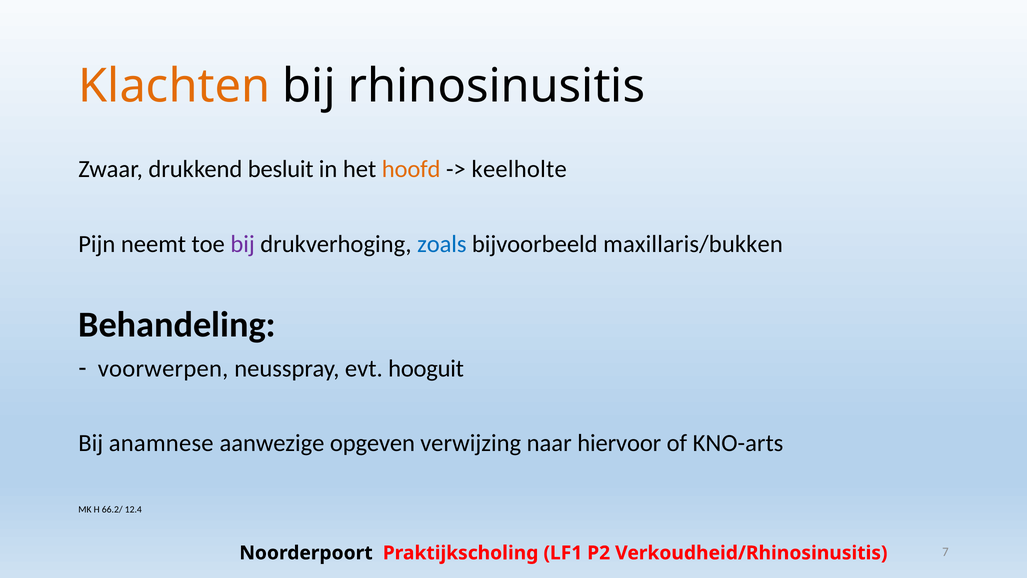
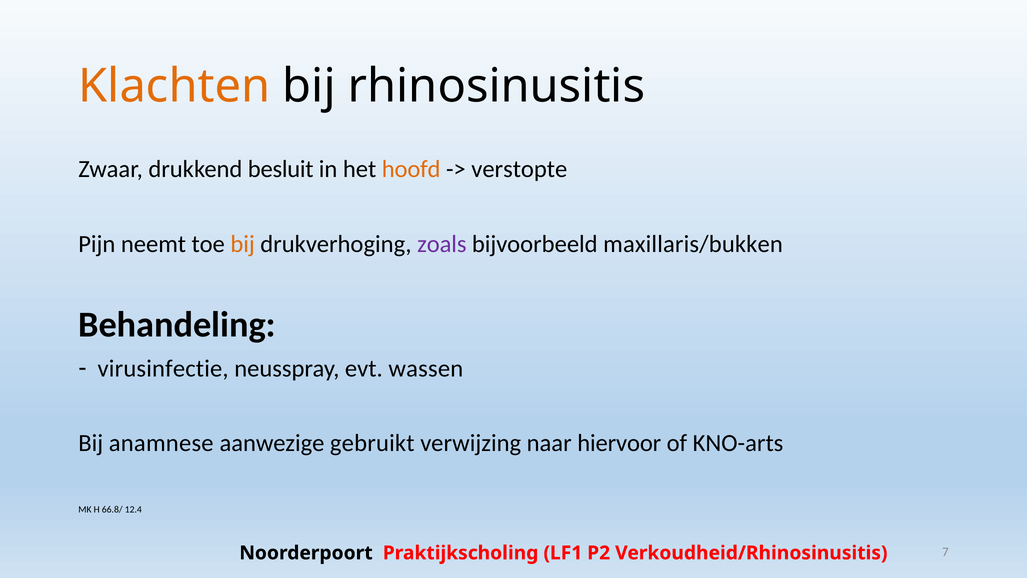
keelholte: keelholte -> verstopte (519, 169)
bij colour: purple -> orange (243, 244)
zoals colour: blue -> purple (442, 244)
voorwerpen: voorwerpen -> virusinfectie (163, 368)
hooguit: hooguit -> wassen (426, 368)
opgeven: opgeven -> gebruikt (372, 443)
66.2/: 66.2/ -> 66.8/ (112, 509)
